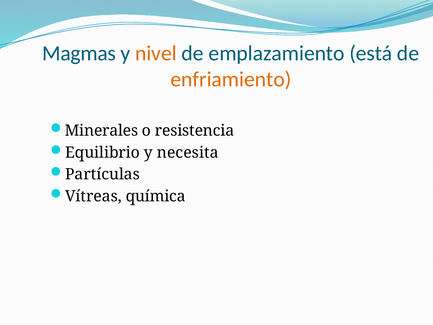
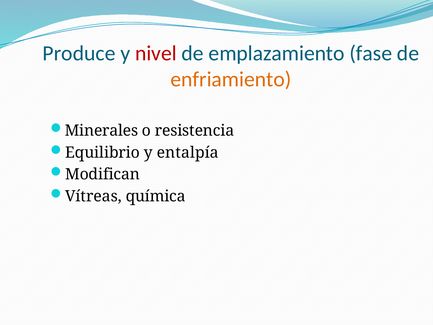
Magmas: Magmas -> Produce (79, 53)
nivel colour: orange -> red (156, 53)
está: está -> fase (371, 53)
necesita: necesita -> entalpía (188, 152)
Partículas: Partículas -> Modifican (103, 174)
